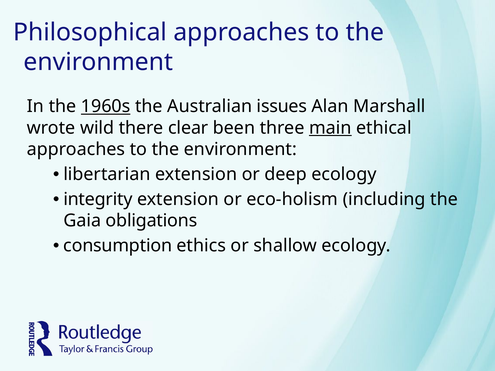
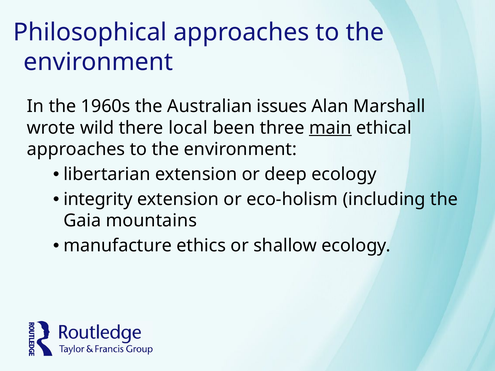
1960s underline: present -> none (106, 107)
clear: clear -> local (188, 128)
obligations: obligations -> mountains (151, 221)
consumption: consumption -> manufacture (118, 246)
